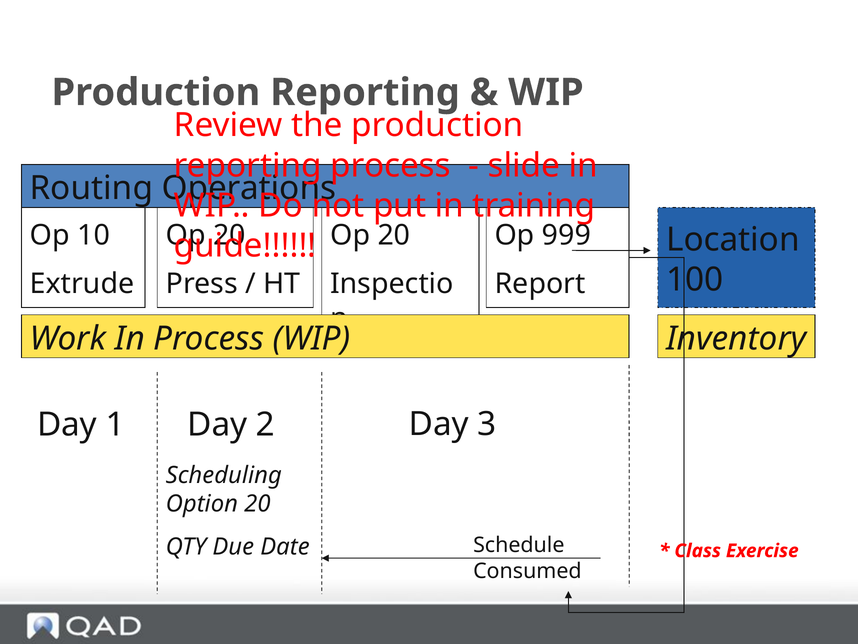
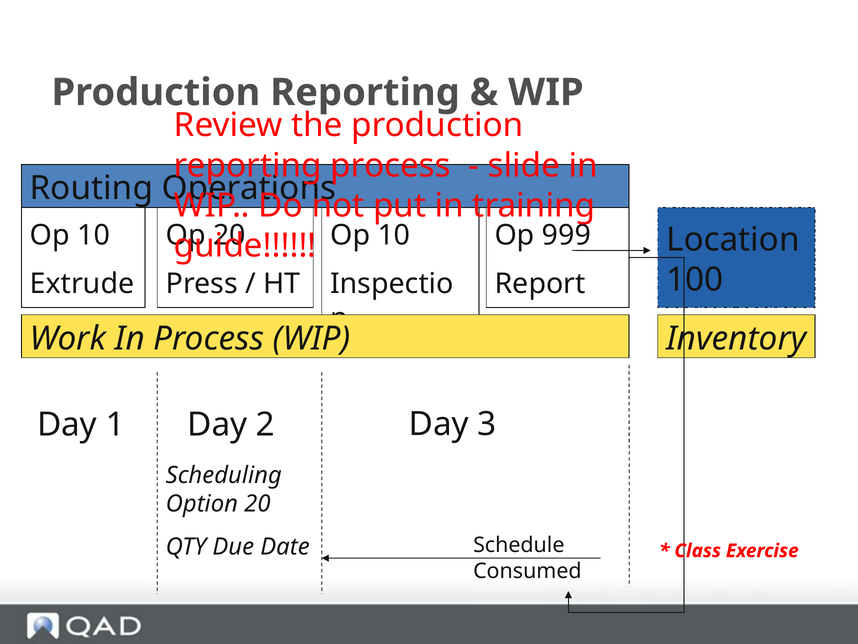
20: 20 -> 10 (394, 235)
